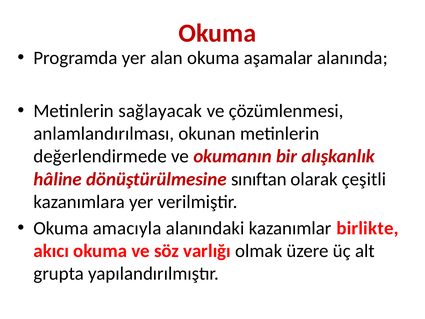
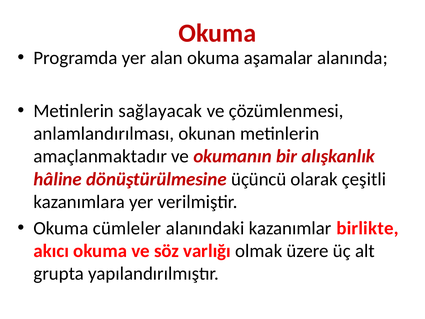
değerlendirmede: değerlendirmede -> amaçlanmaktadır (100, 156)
sınıftan: sınıftan -> üçüncü (259, 179)
amacıyla: amacıyla -> cümleler (127, 228)
